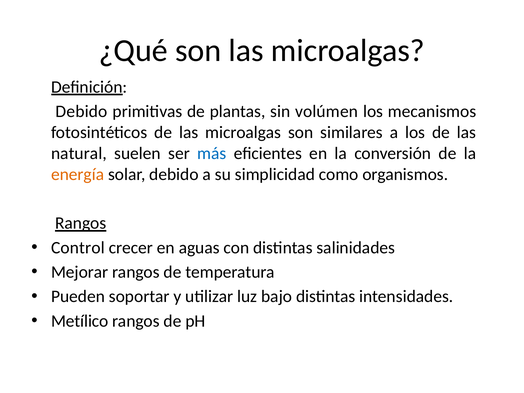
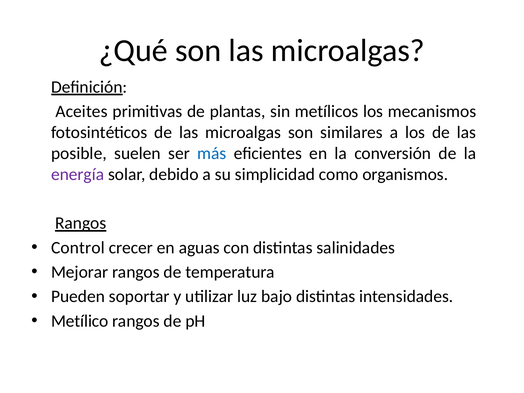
Debido: Debido -> Aceites (82, 111)
volúmen: volúmen -> metílicos (327, 111)
natural: natural -> posible (79, 153)
energía colour: orange -> purple (78, 174)
